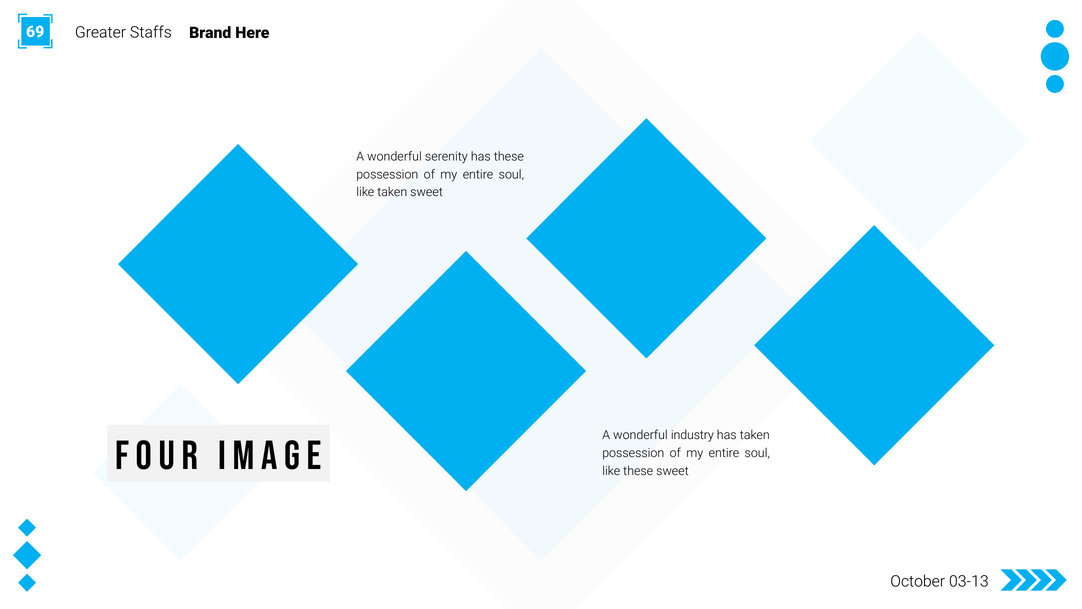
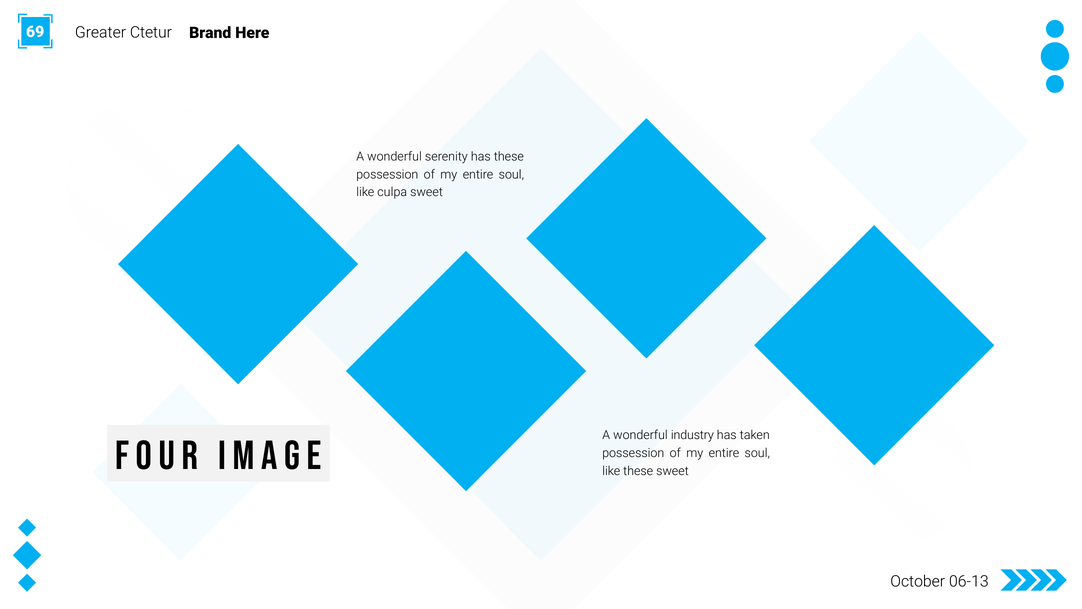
Staffs: Staffs -> Ctetur (151, 32)
like taken: taken -> culpa (392, 192)
03-13: 03-13 -> 06-13 (969, 581)
